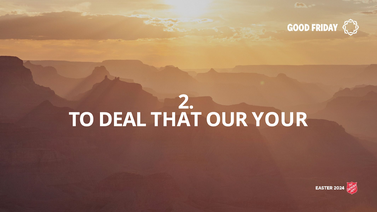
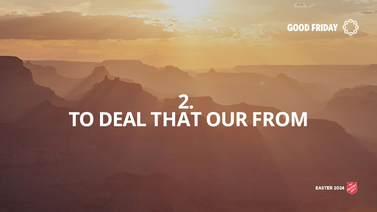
YOUR: YOUR -> FROM (280, 120)
